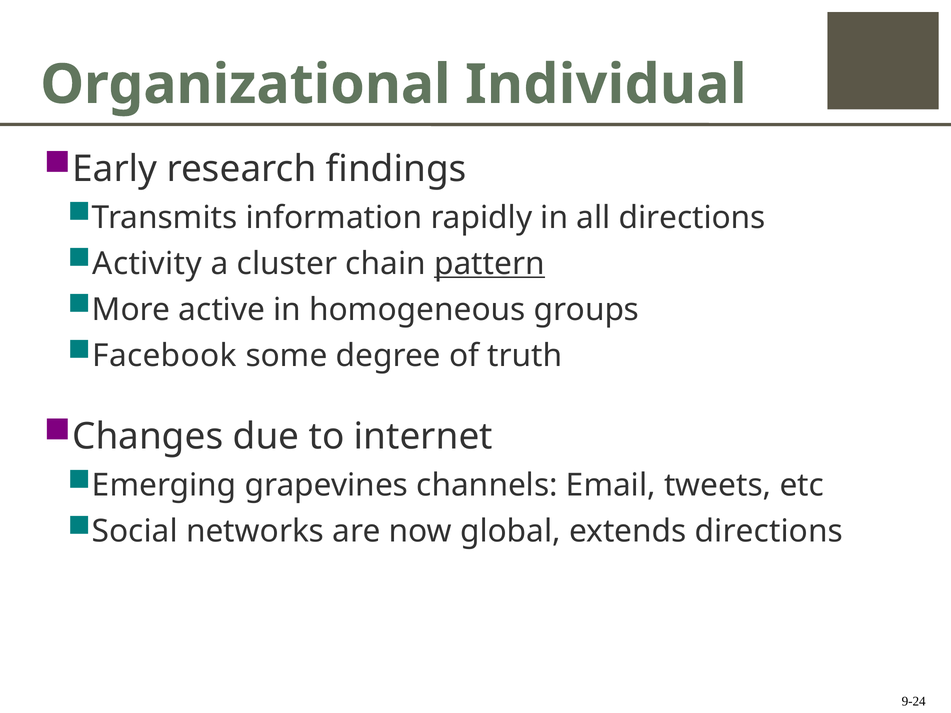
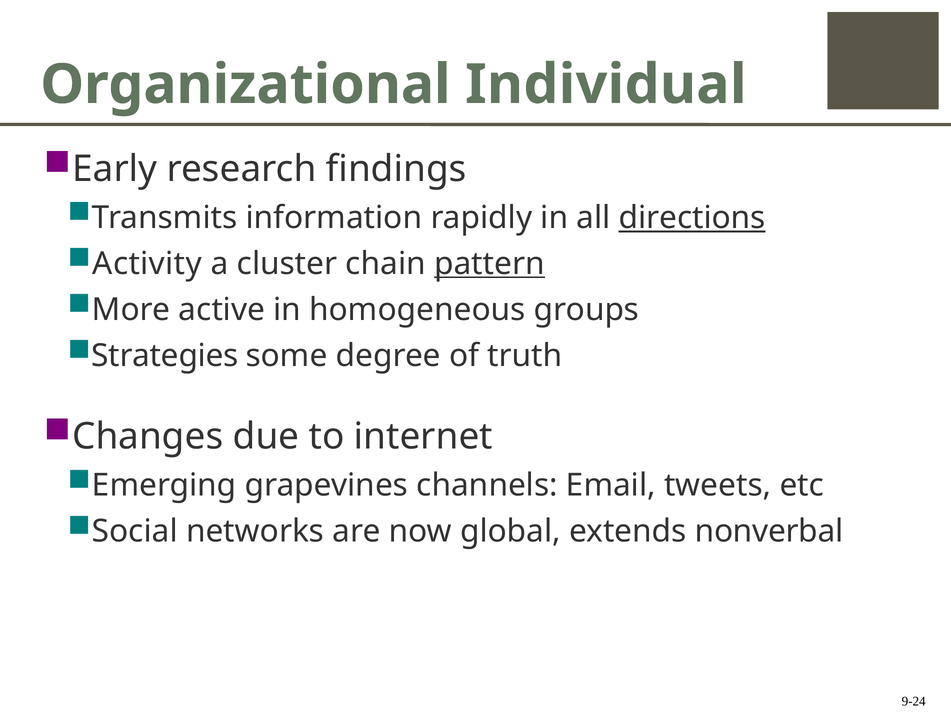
directions underline: none -> present (692, 218)
Facebook: Facebook -> Strategies (165, 356)
extends directions: directions -> nonverbal (769, 532)
